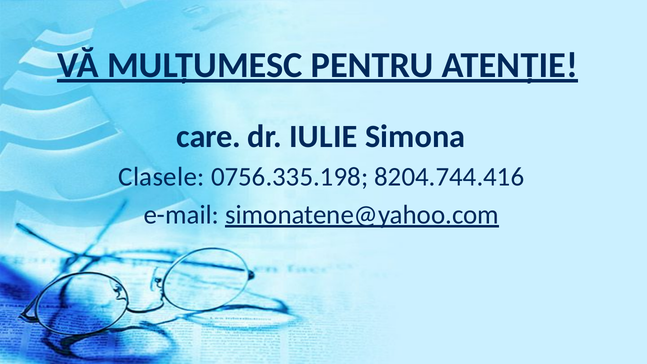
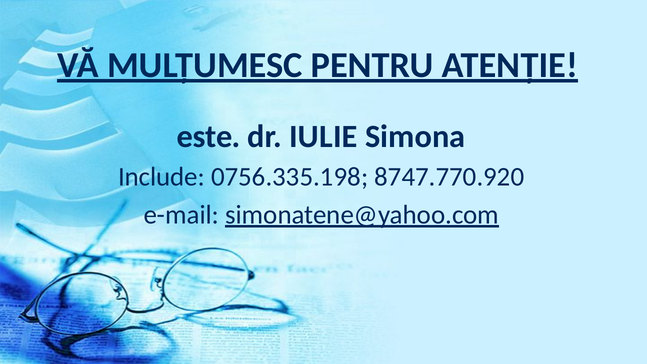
care: care -> este (209, 136)
Clasele: Clasele -> Include (162, 177)
8204.744.416: 8204.744.416 -> 8747.770.920 (449, 177)
